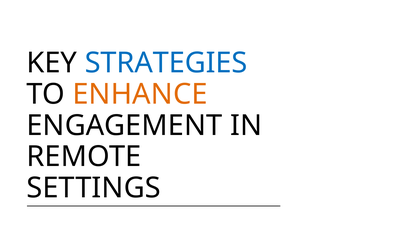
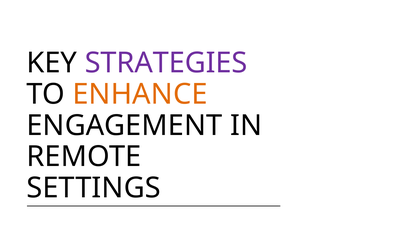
STRATEGIES colour: blue -> purple (166, 63)
